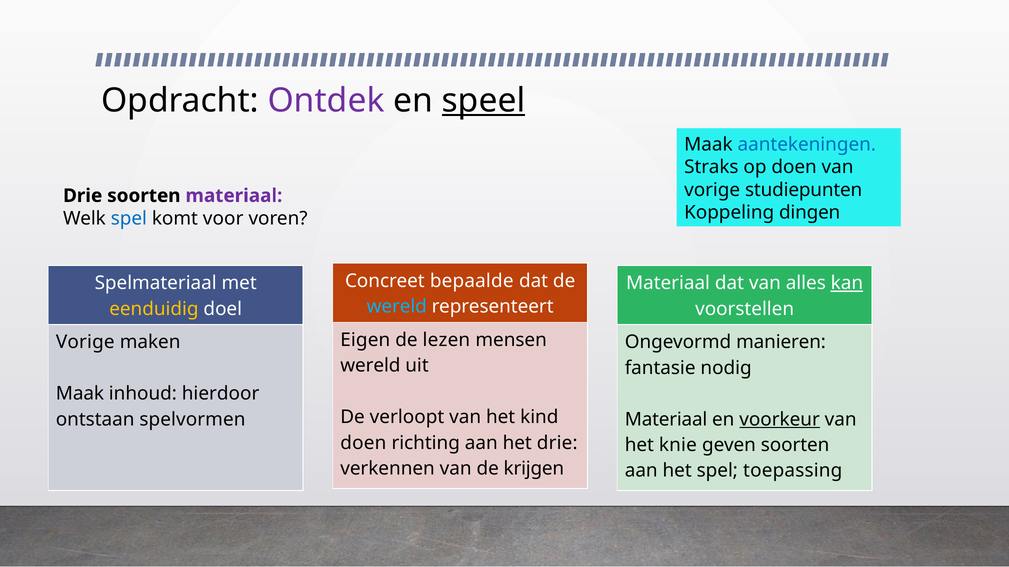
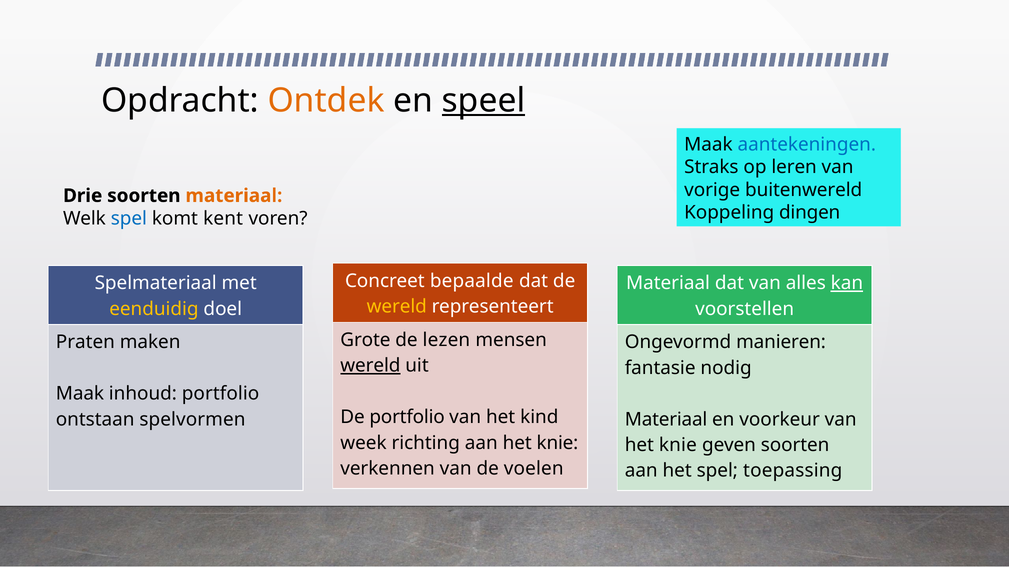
Ontdek colour: purple -> orange (326, 101)
op doen: doen -> leren (794, 167)
studiepunten: studiepunten -> buitenwereld (804, 190)
materiaal colour: purple -> orange (234, 196)
voor: voor -> kent (223, 219)
wereld colour: light blue -> yellow (397, 307)
Eigen: Eigen -> Grote (365, 340)
Vorige: Vorige -> Praten (85, 342)
wereld underline: none -> present (370, 366)
inhoud hierdoor: hierdoor -> portfolio (221, 394)
De verloopt: verloopt -> portfolio (407, 418)
voorkeur underline: present -> none (780, 420)
doen: doen -> week (363, 443)
aan het drie: drie -> knie (557, 443)
krijgen: krijgen -> voelen (534, 469)
